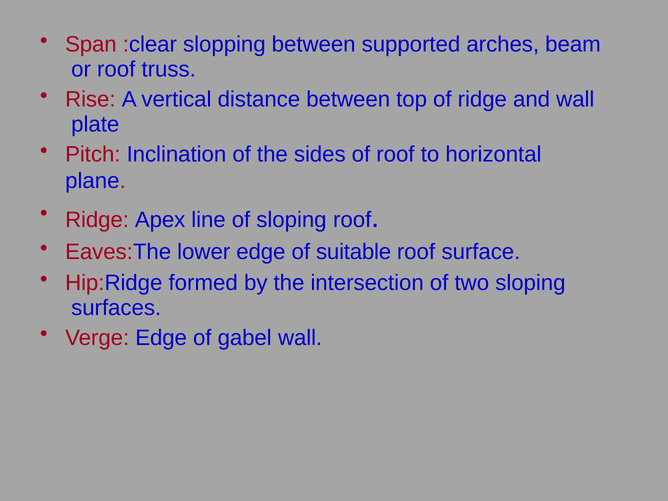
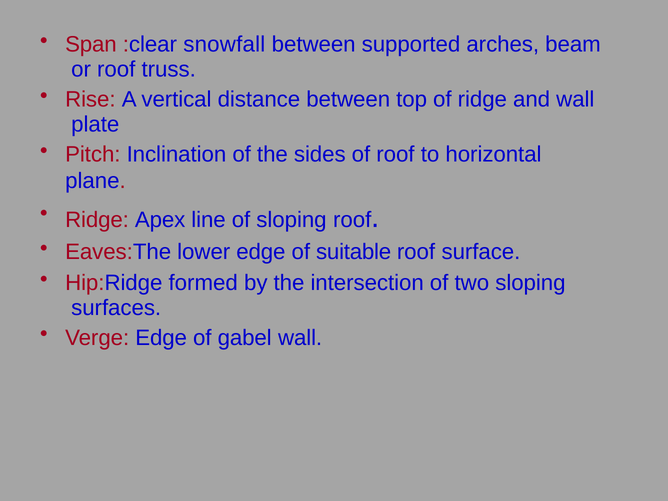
slopping: slopping -> snowfall (224, 44)
